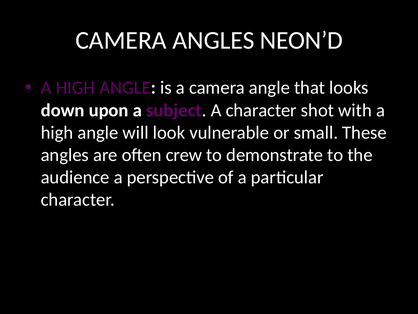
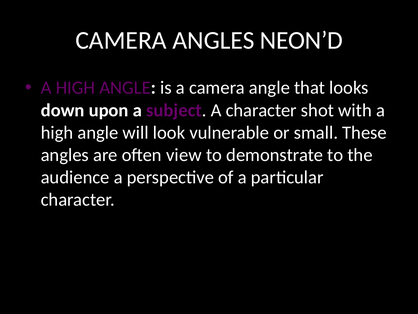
crew: crew -> view (184, 155)
